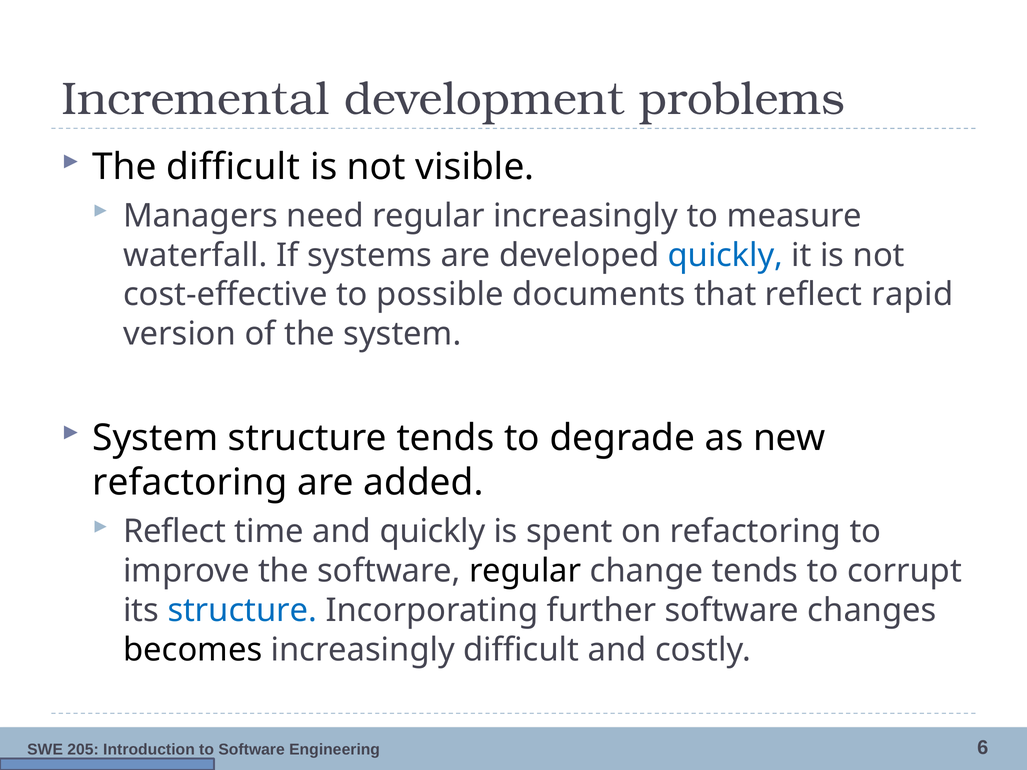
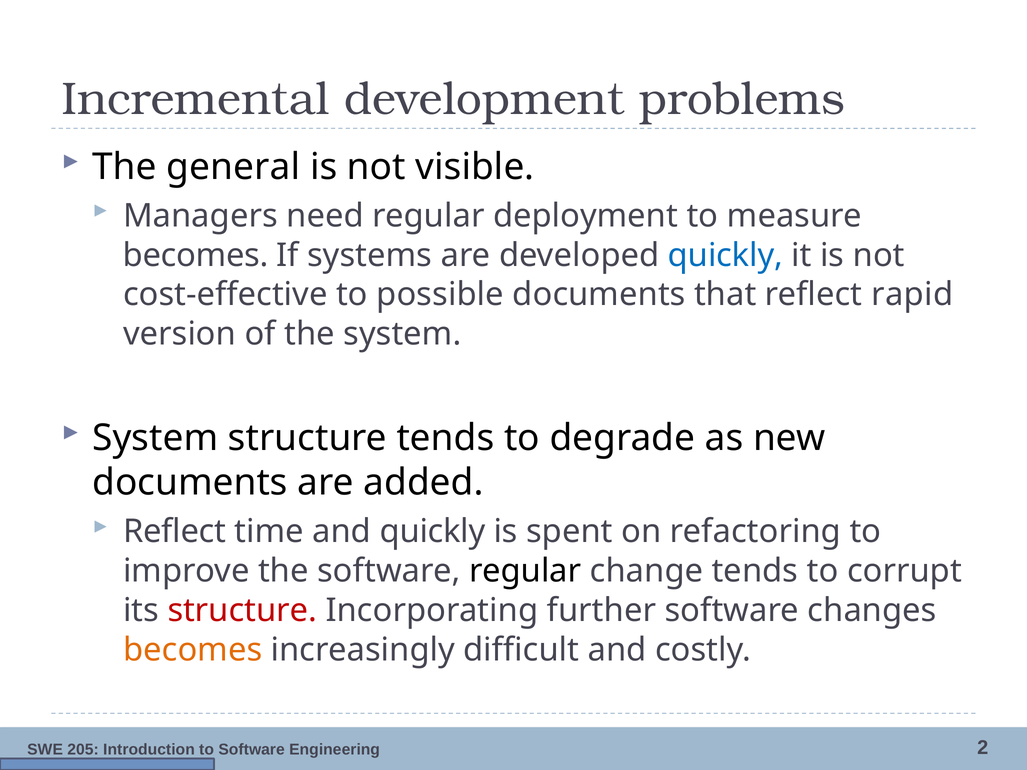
The difficult: difficult -> general (233, 167)
regular increasingly: increasingly -> deployment (586, 216)
waterfall: waterfall -> becomes (196, 255)
refactoring: refactoring -> documents (190, 483)
structure colour: blue -> red (242, 611)
becomes colour: black -> orange (193, 650)
6: 6 -> 2 (983, 748)
